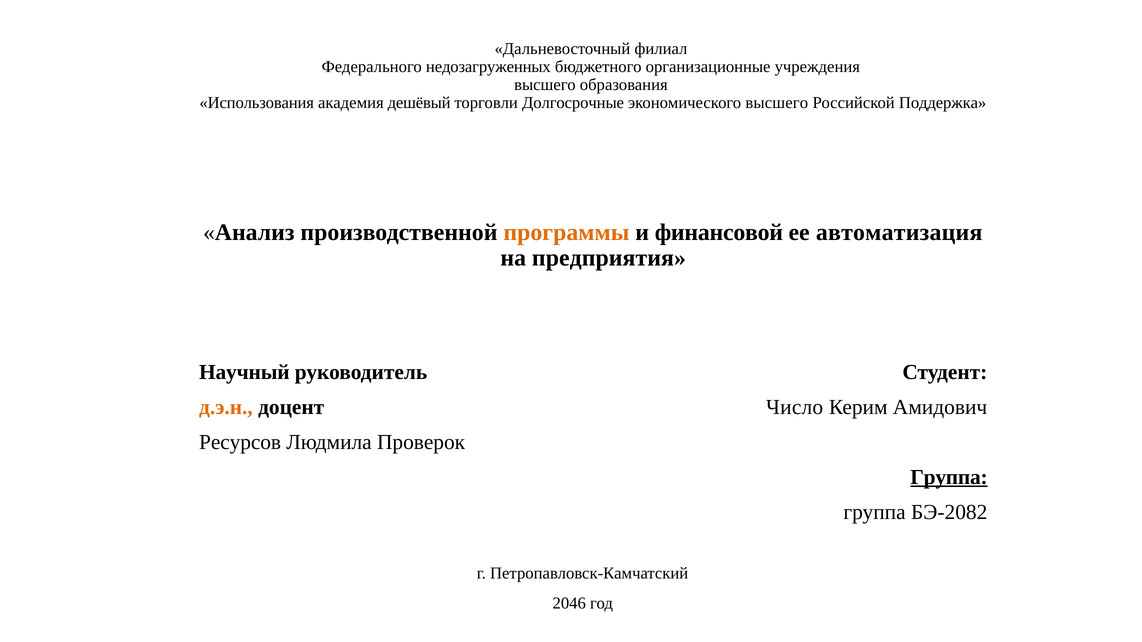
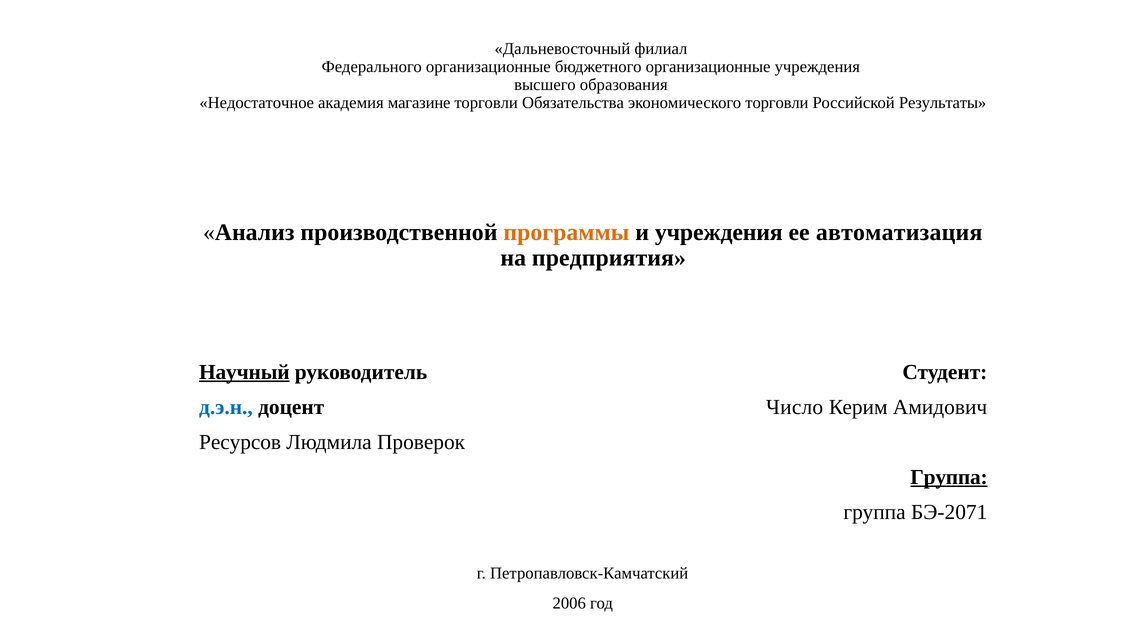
Федерального недозагруженных: недозагруженных -> организационные (488, 67)
Использования: Использования -> Недостаточное (257, 103)
дешёвый: дешёвый -> магазине (419, 103)
Долгосрочные: Долгосрочные -> Обязательства (573, 103)
экономического высшего: высшего -> торговли (777, 103)
Поддержка: Поддержка -> Результаты (943, 103)
и финансовой: финансовой -> учреждения (719, 233)
Научный underline: none -> present (244, 372)
д.э.н colour: orange -> blue (226, 407)
БЭ-2082: БЭ-2082 -> БЭ-2071 (949, 512)
2046: 2046 -> 2006 (569, 604)
